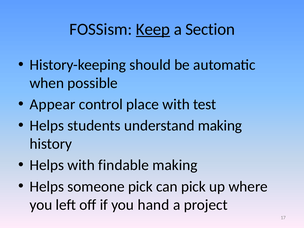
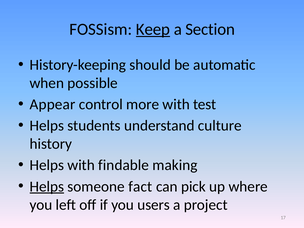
place: place -> more (143, 104)
understand making: making -> culture (220, 126)
Helps underline: none -> present (47, 187)
someone pick: pick -> fact (140, 187)
hand: hand -> users (154, 205)
